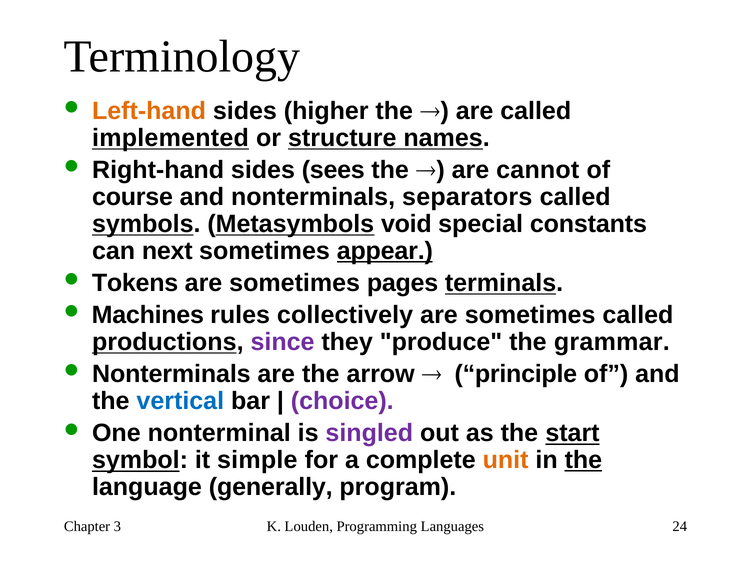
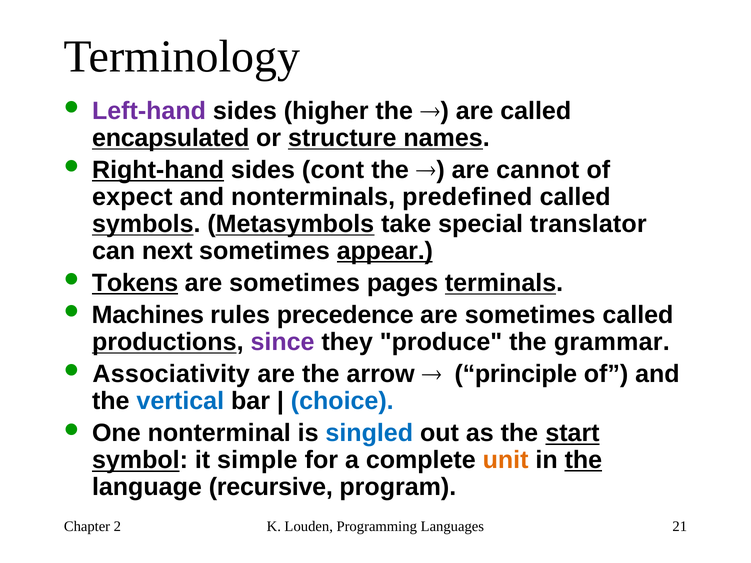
Left-hand colour: orange -> purple (149, 111)
implemented: implemented -> encapsulated (171, 138)
Right-hand underline: none -> present (158, 170)
sees: sees -> cont (333, 170)
course: course -> expect (132, 197)
separators: separators -> predefined (467, 197)
void: void -> take (406, 224)
constants: constants -> translator (588, 224)
Tokens underline: none -> present (135, 283)
collectively: collectively -> precedence (345, 315)
Nonterminals: Nonterminals -> Associativity (171, 374)
choice colour: purple -> blue (342, 401)
singled colour: purple -> blue (369, 433)
generally: generally -> recursive (271, 487)
3: 3 -> 2 (117, 527)
24: 24 -> 21 (680, 527)
